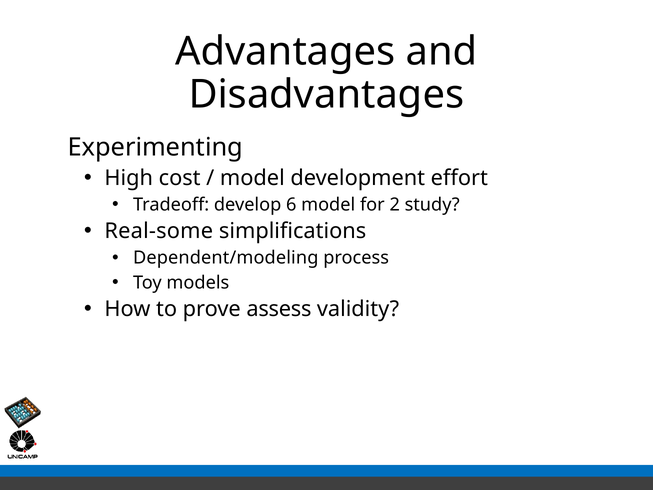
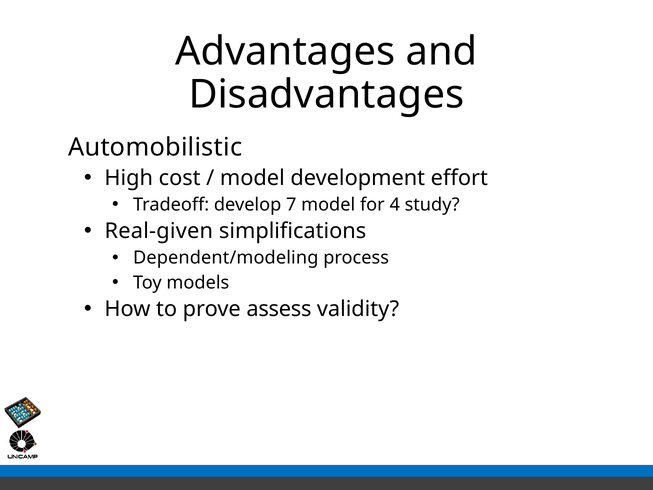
Experimenting: Experimenting -> Automobilistic (155, 147)
6: 6 -> 7 (291, 204)
2: 2 -> 4 (395, 204)
Real-some: Real-some -> Real-given (159, 231)
